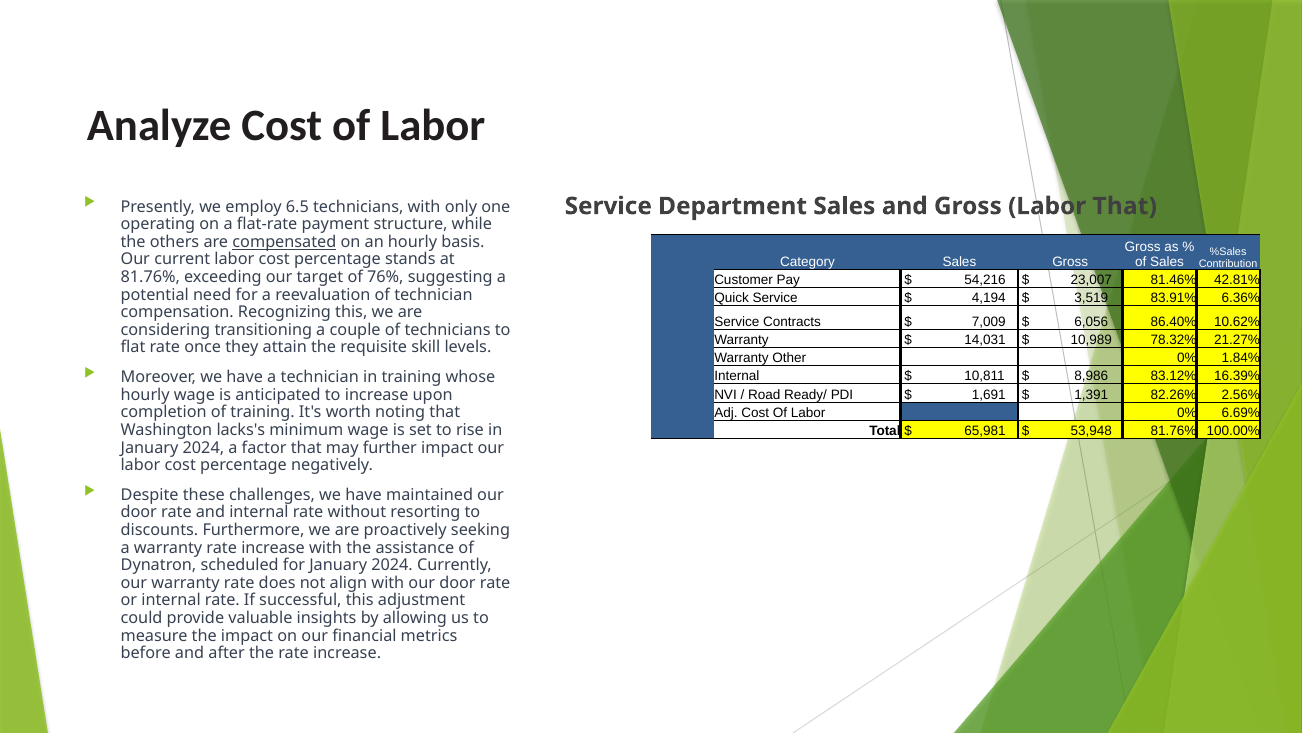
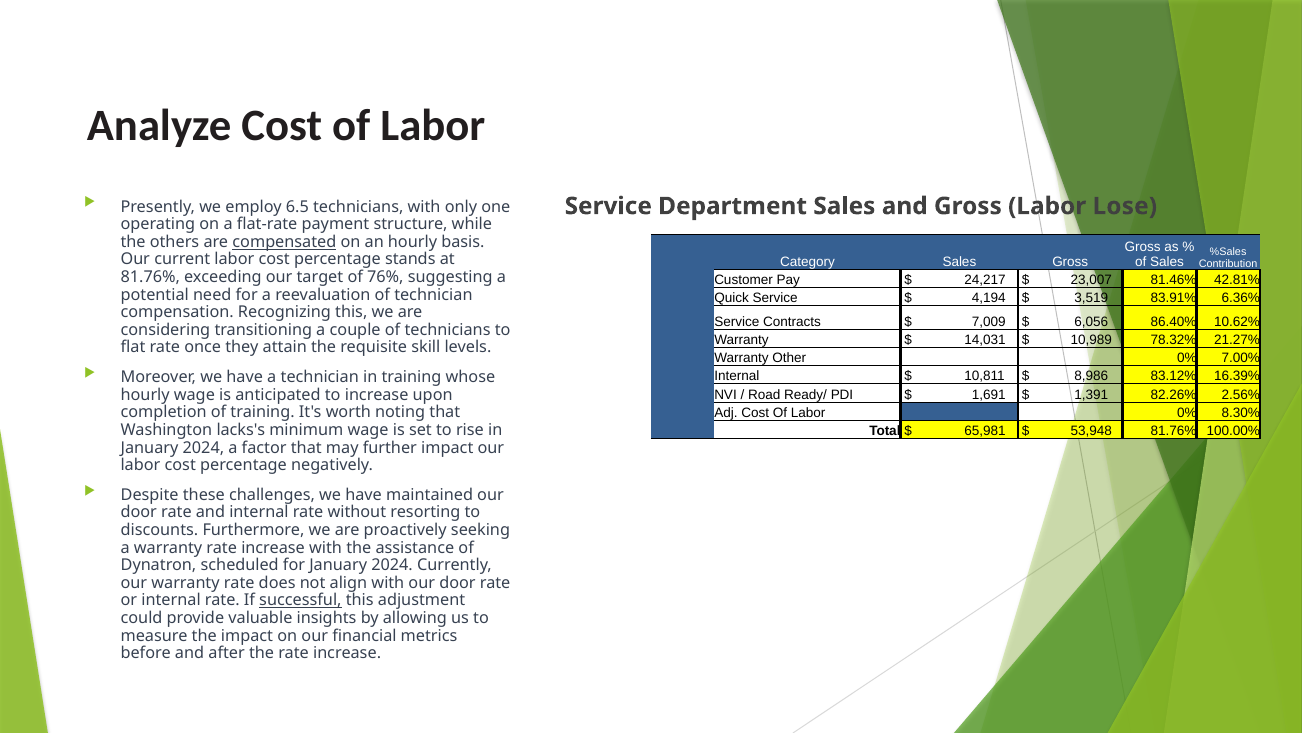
Labor That: That -> Lose (1125, 206)
54,216: 54,216 -> 24,217 (985, 280)
1.84%: 1.84% -> 7.00% (1241, 358)
6.69%: 6.69% -> 8.30% (1241, 412)
successful underline: none -> present (300, 600)
